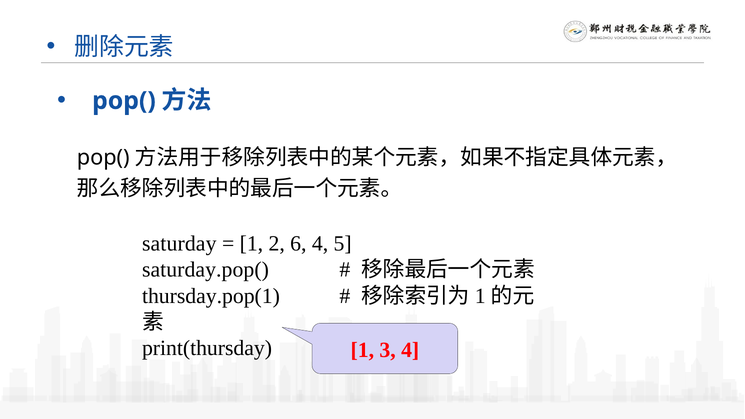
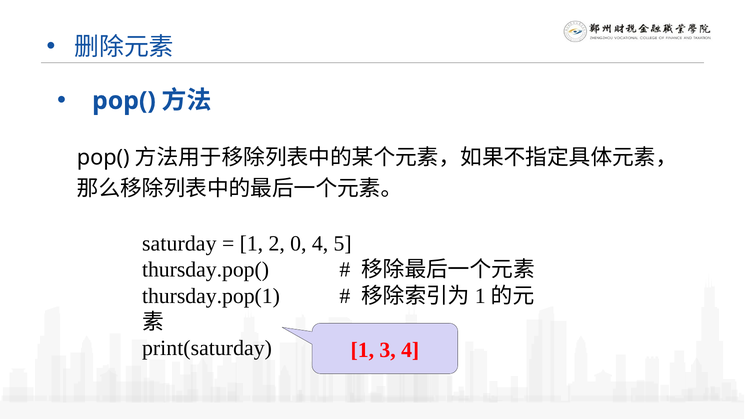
6: 6 -> 0 (298, 244)
saturday.pop(: saturday.pop( -> thursday.pop( (206, 270)
print(thursday: print(thursday -> print(saturday (207, 348)
